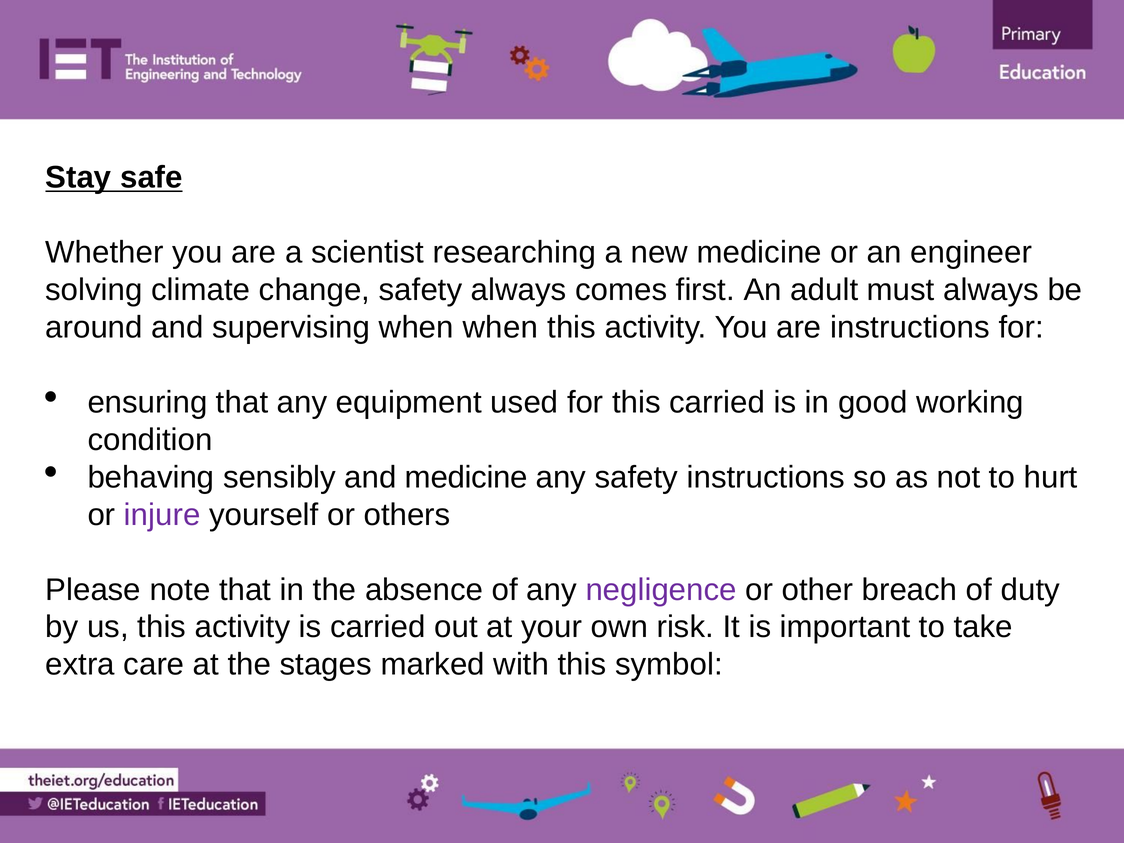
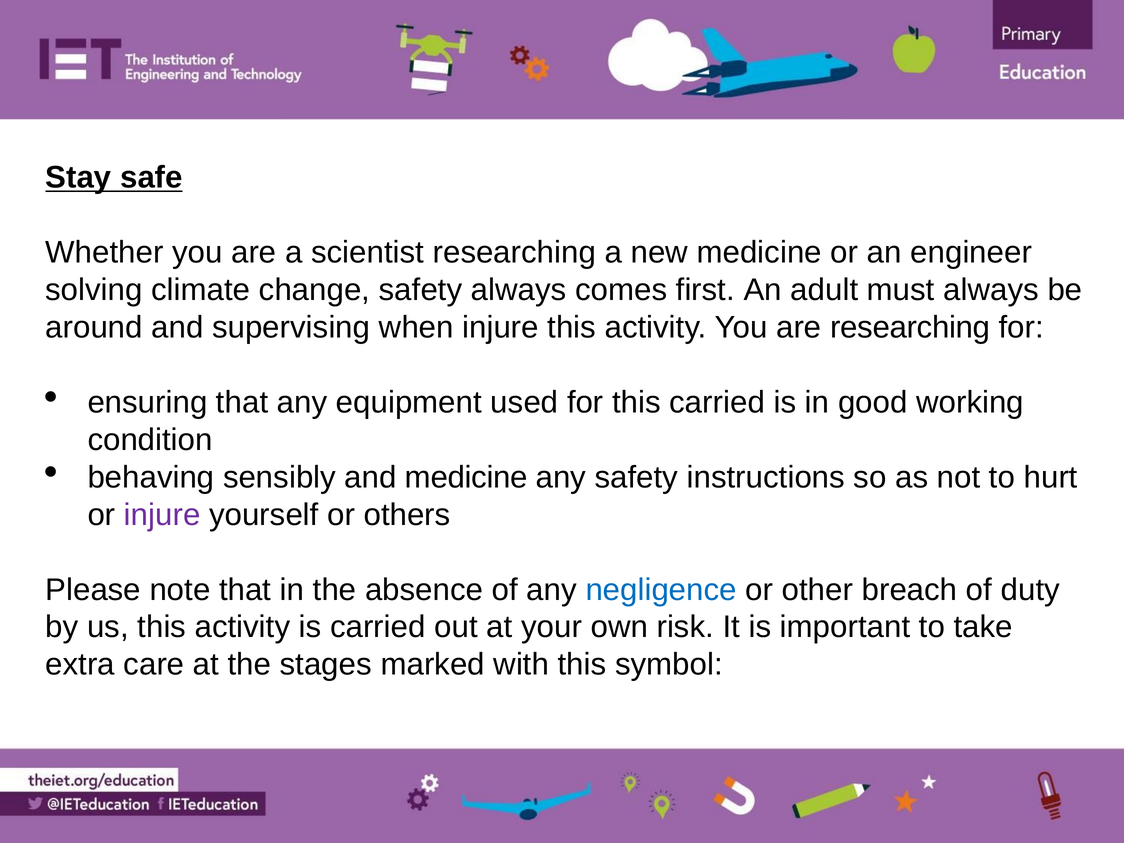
when when: when -> injure (500, 327)
are instructions: instructions -> researching (910, 327)
negligence colour: purple -> blue (661, 590)
